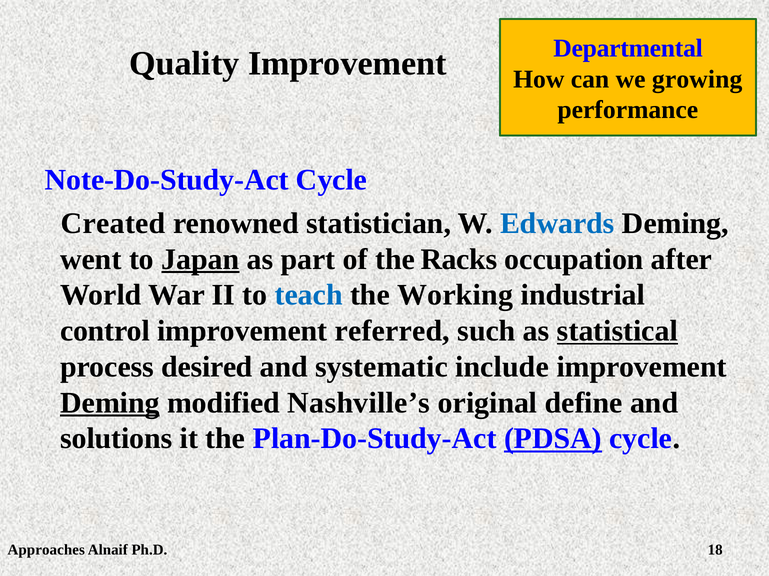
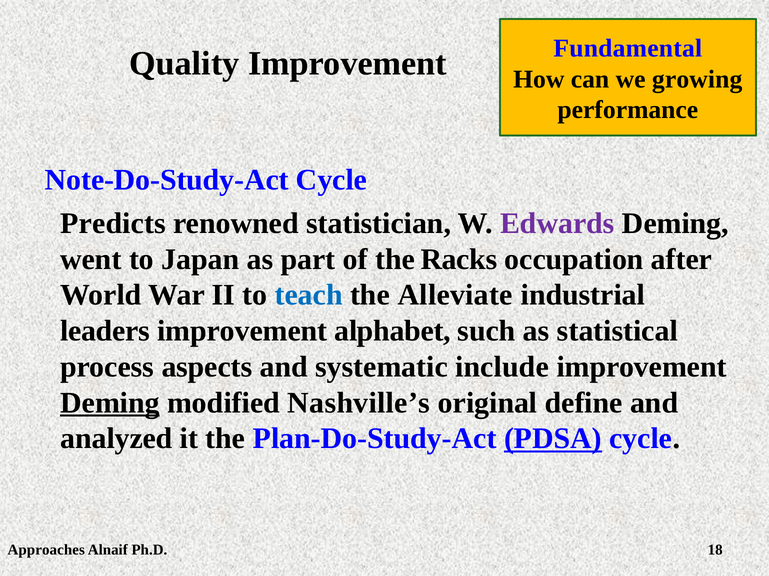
Departmental: Departmental -> Fundamental (628, 49)
Created: Created -> Predicts (113, 224)
Edwards colour: blue -> purple (557, 224)
Japan underline: present -> none (200, 260)
Working: Working -> Alleviate (455, 295)
control: control -> leaders (105, 331)
referred: referred -> alphabet (393, 331)
statistical underline: present -> none (617, 331)
desired: desired -> aspects (207, 367)
solutions: solutions -> analyzed (116, 439)
